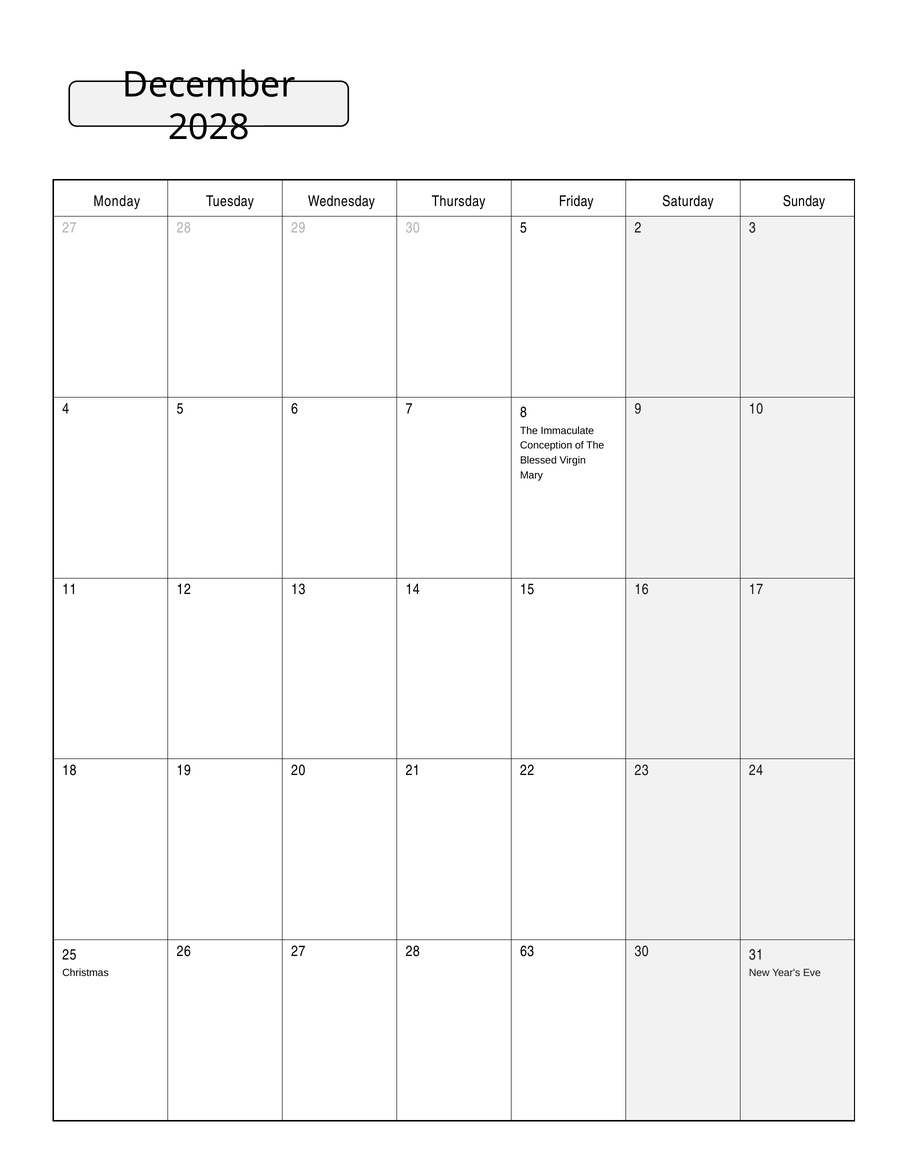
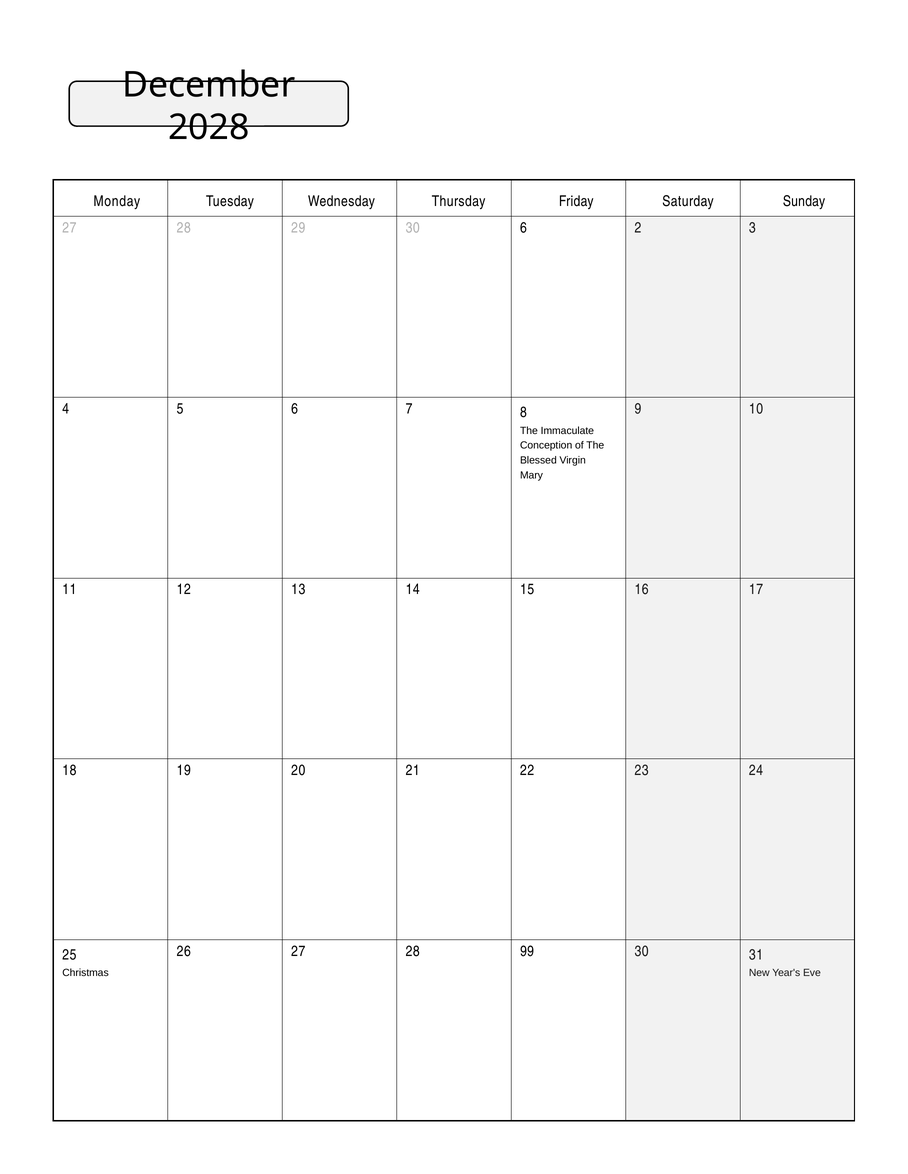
30 5: 5 -> 6 (523, 228)
63: 63 -> 99 (527, 952)
